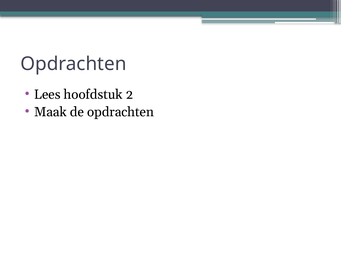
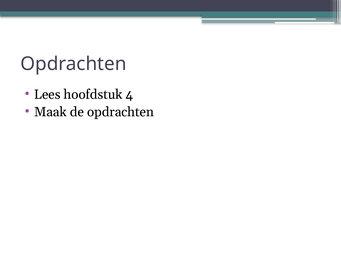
2: 2 -> 4 (129, 94)
